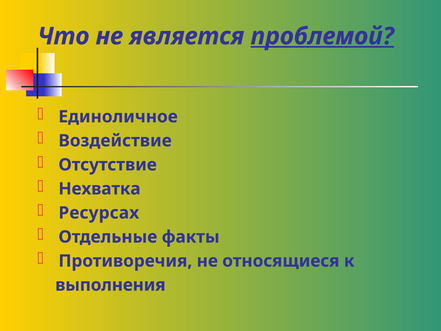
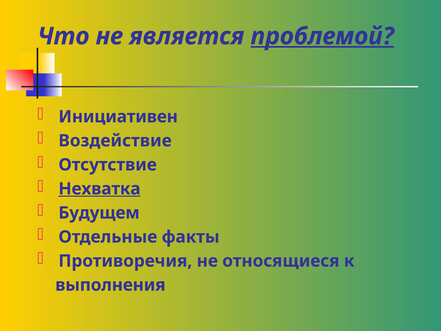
Единоличное: Единоличное -> Инициативен (118, 117)
Нехватка underline: none -> present (100, 189)
Ресурсах: Ресурсах -> Будущем (99, 213)
